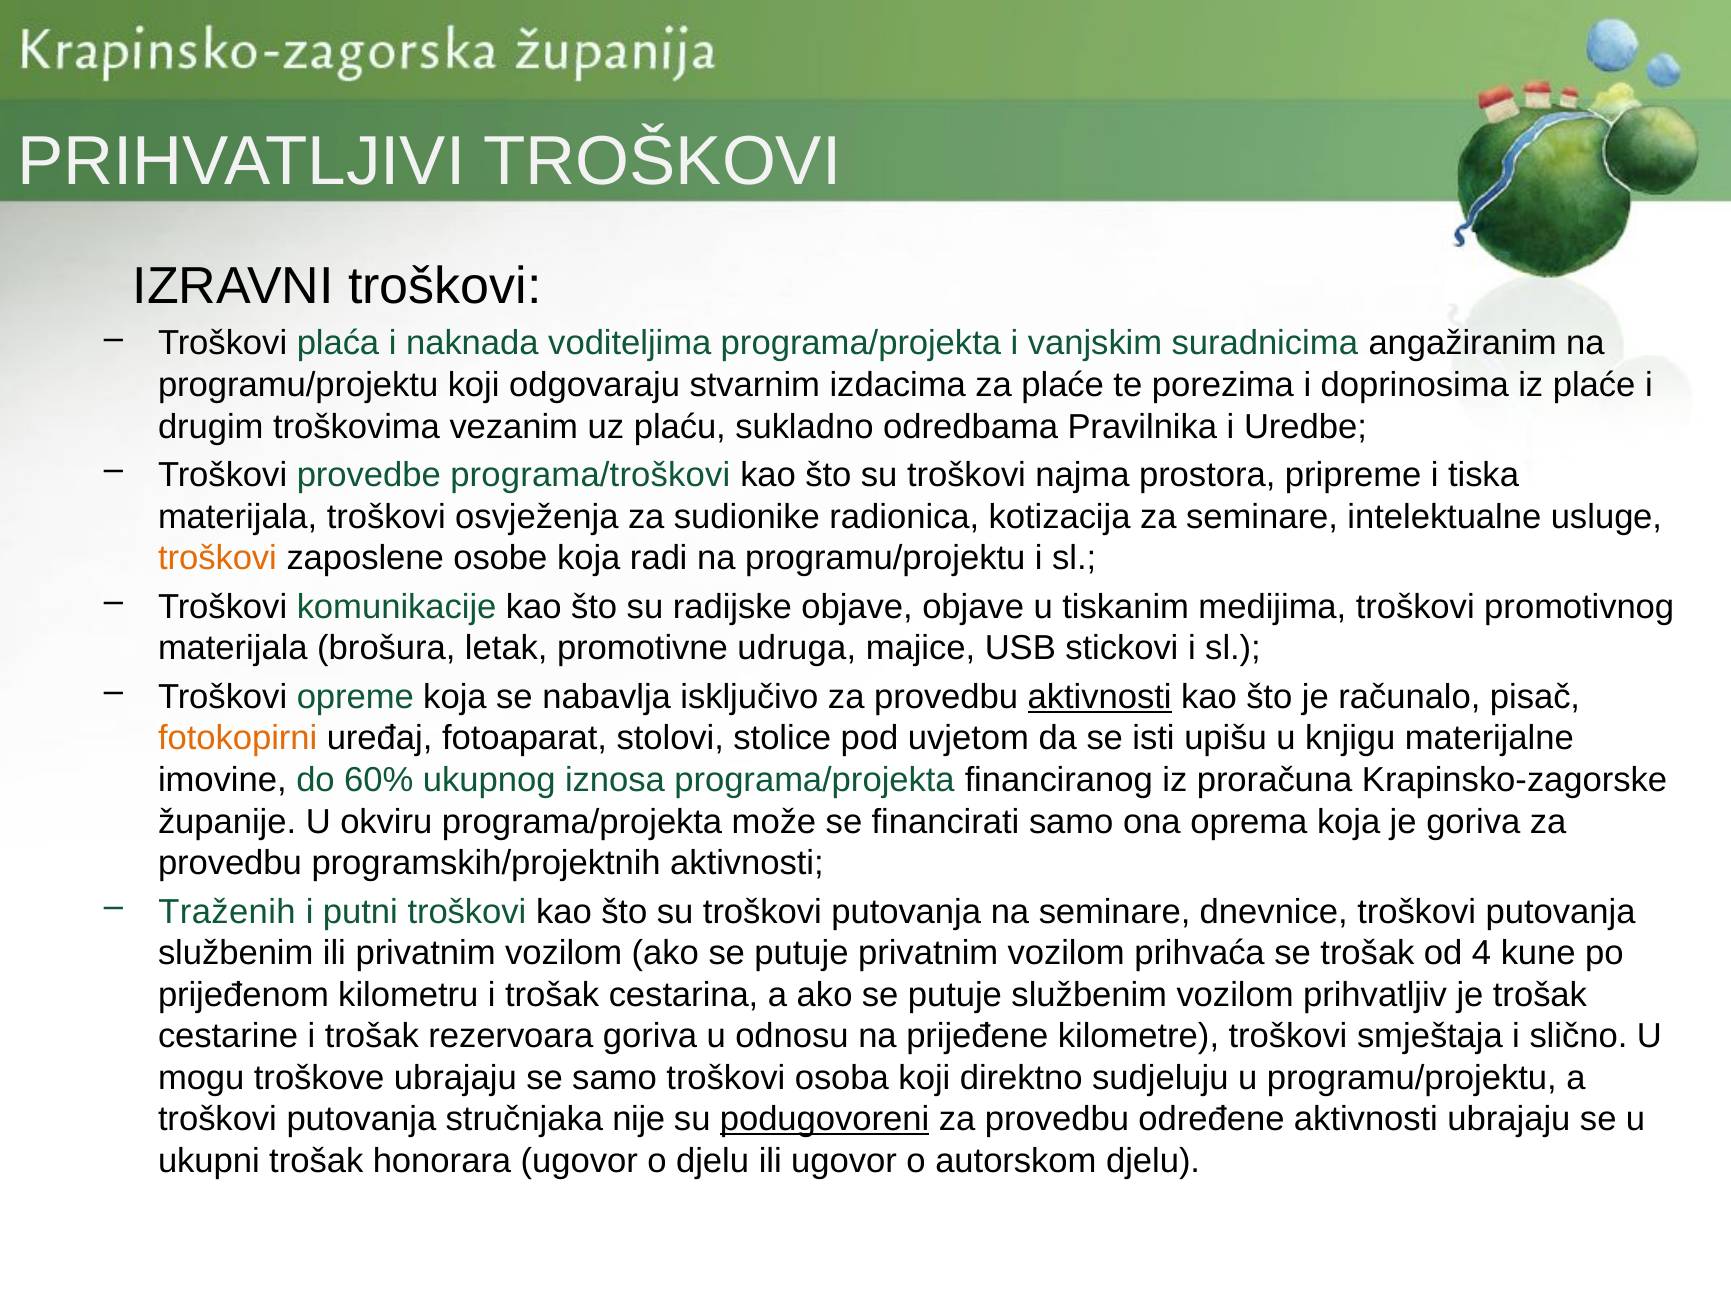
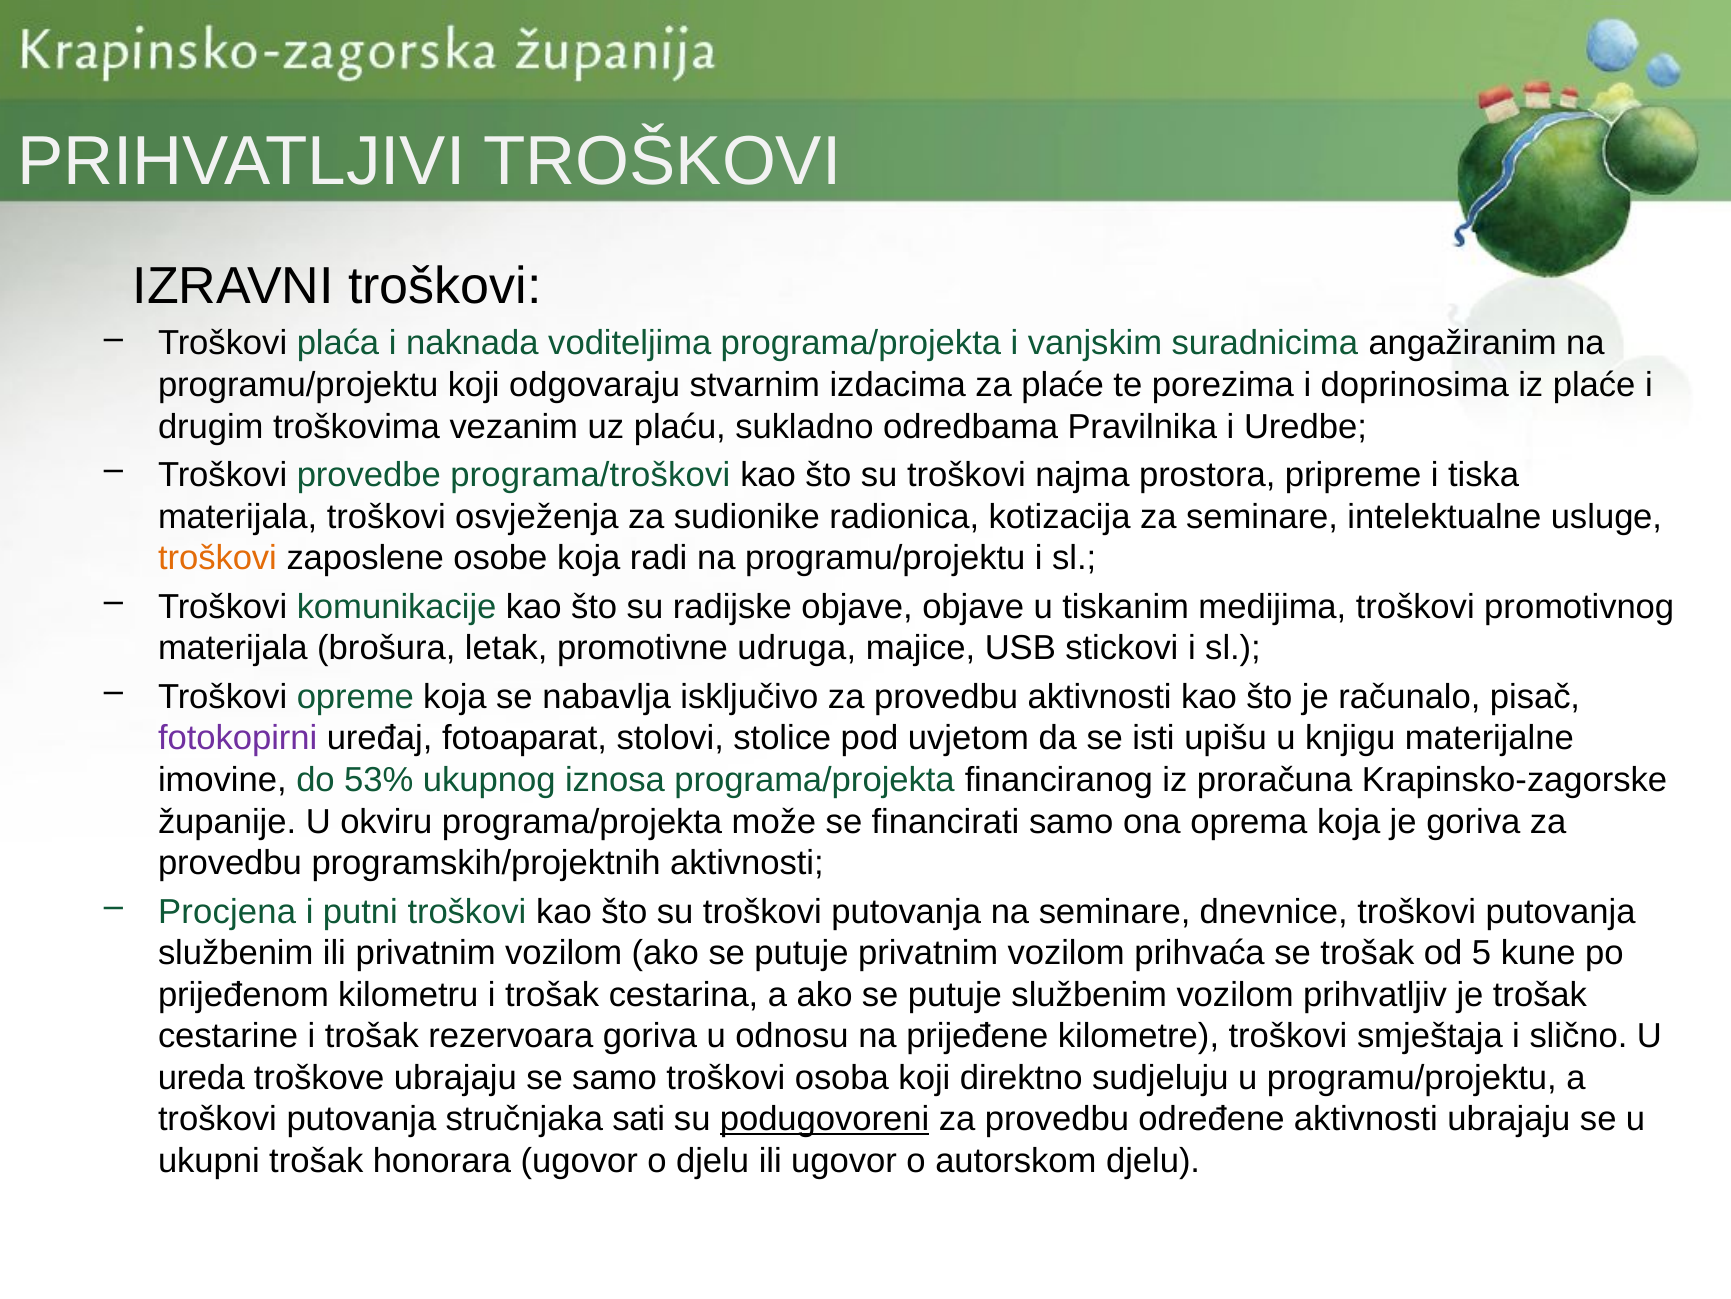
aktivnosti underline: present -> none (1100, 697)
fotokopirni colour: orange -> purple (238, 738)
60%: 60% -> 53% (379, 780)
Traženih: Traženih -> Procjena (227, 912)
4: 4 -> 5 (1482, 953)
mogu: mogu -> ureda (201, 1078)
nije: nije -> sati (639, 1119)
